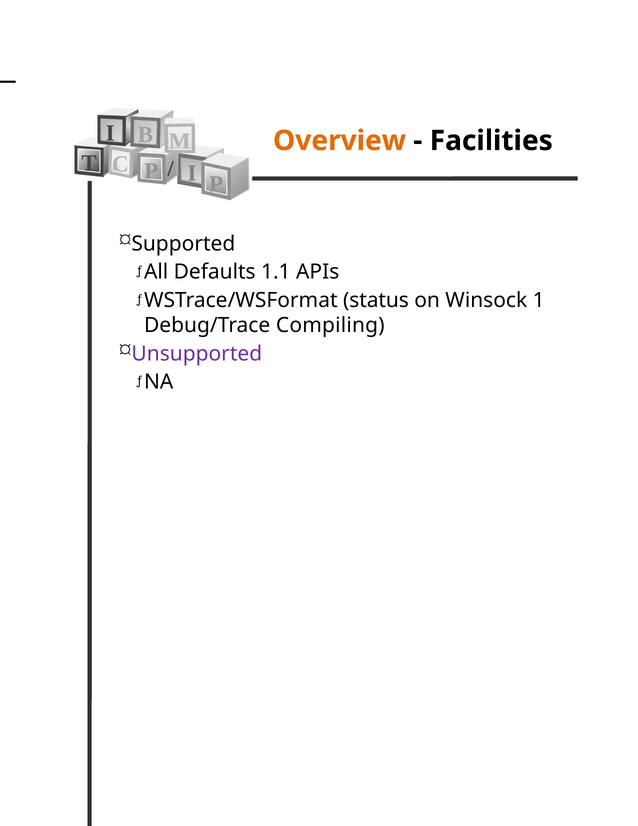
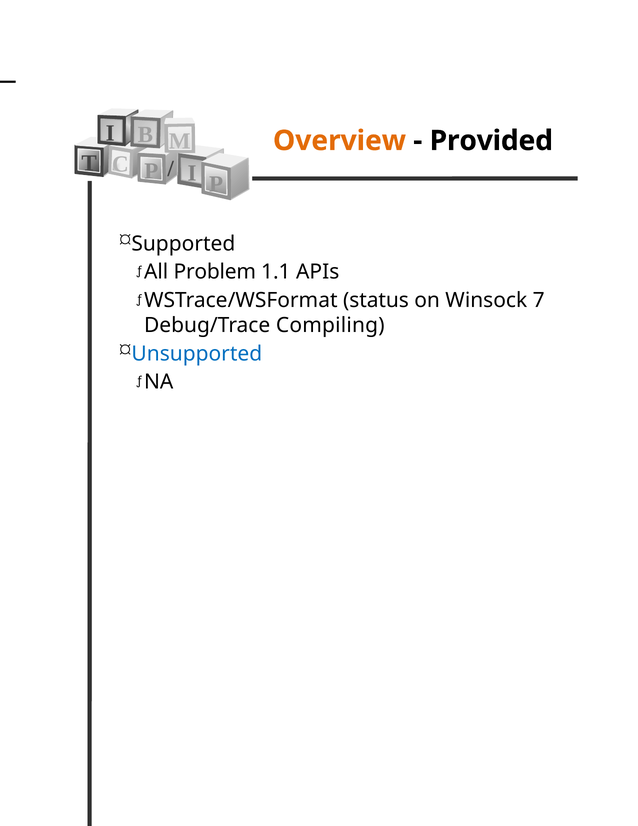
Facilities: Facilities -> Provided (491, 141)
Defaults: Defaults -> Problem (215, 272)
1: 1 -> 7 (539, 300)
Unsupported colour: purple -> blue (197, 353)
